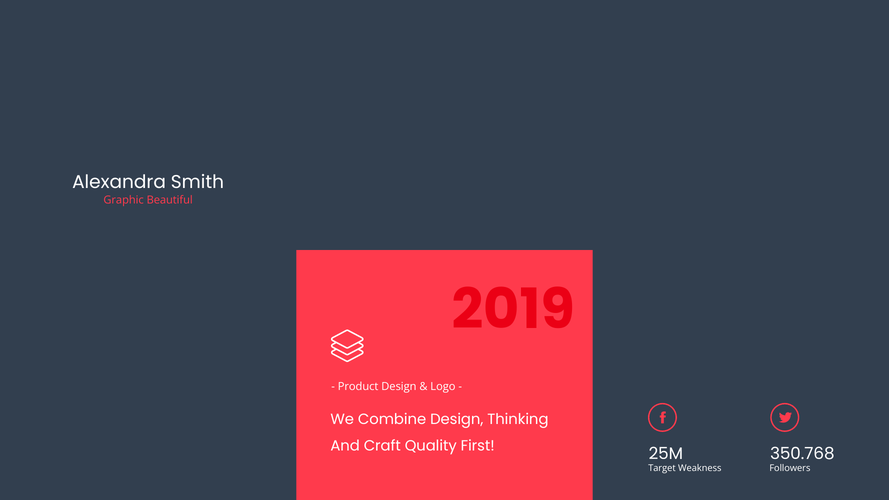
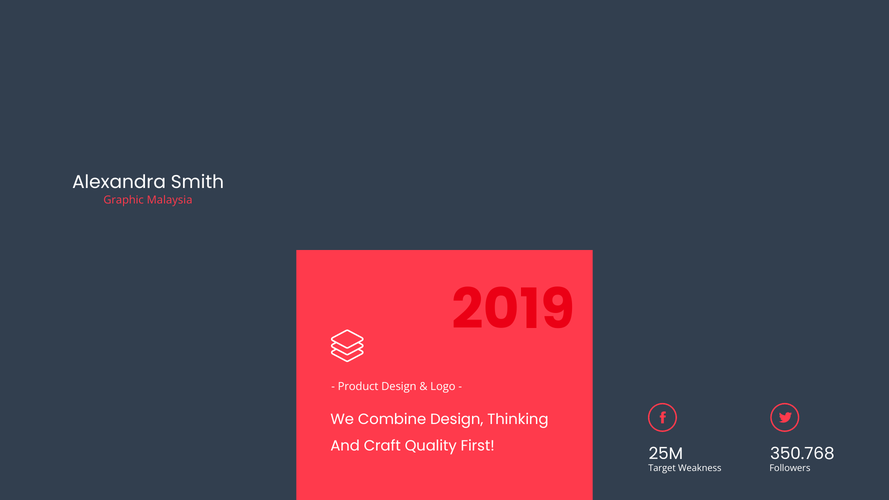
Beautiful: Beautiful -> Malaysia (170, 200)
